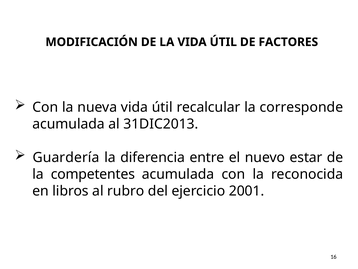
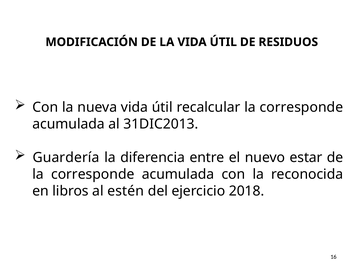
FACTORES: FACTORES -> RESIDUOS (288, 42)
competentes: competentes -> corresponde (93, 174)
rubro: rubro -> estén (126, 191)
2001: 2001 -> 2018 (247, 191)
